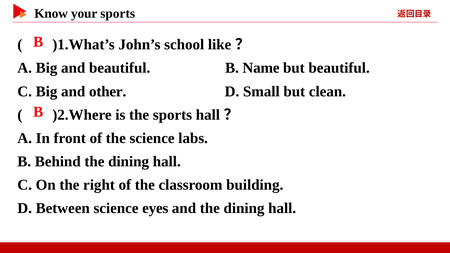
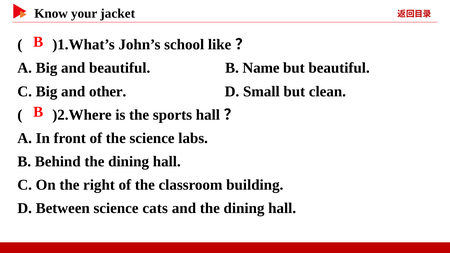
sports: sports -> jacket (118, 13)
eyes: eyes -> cats (155, 208)
